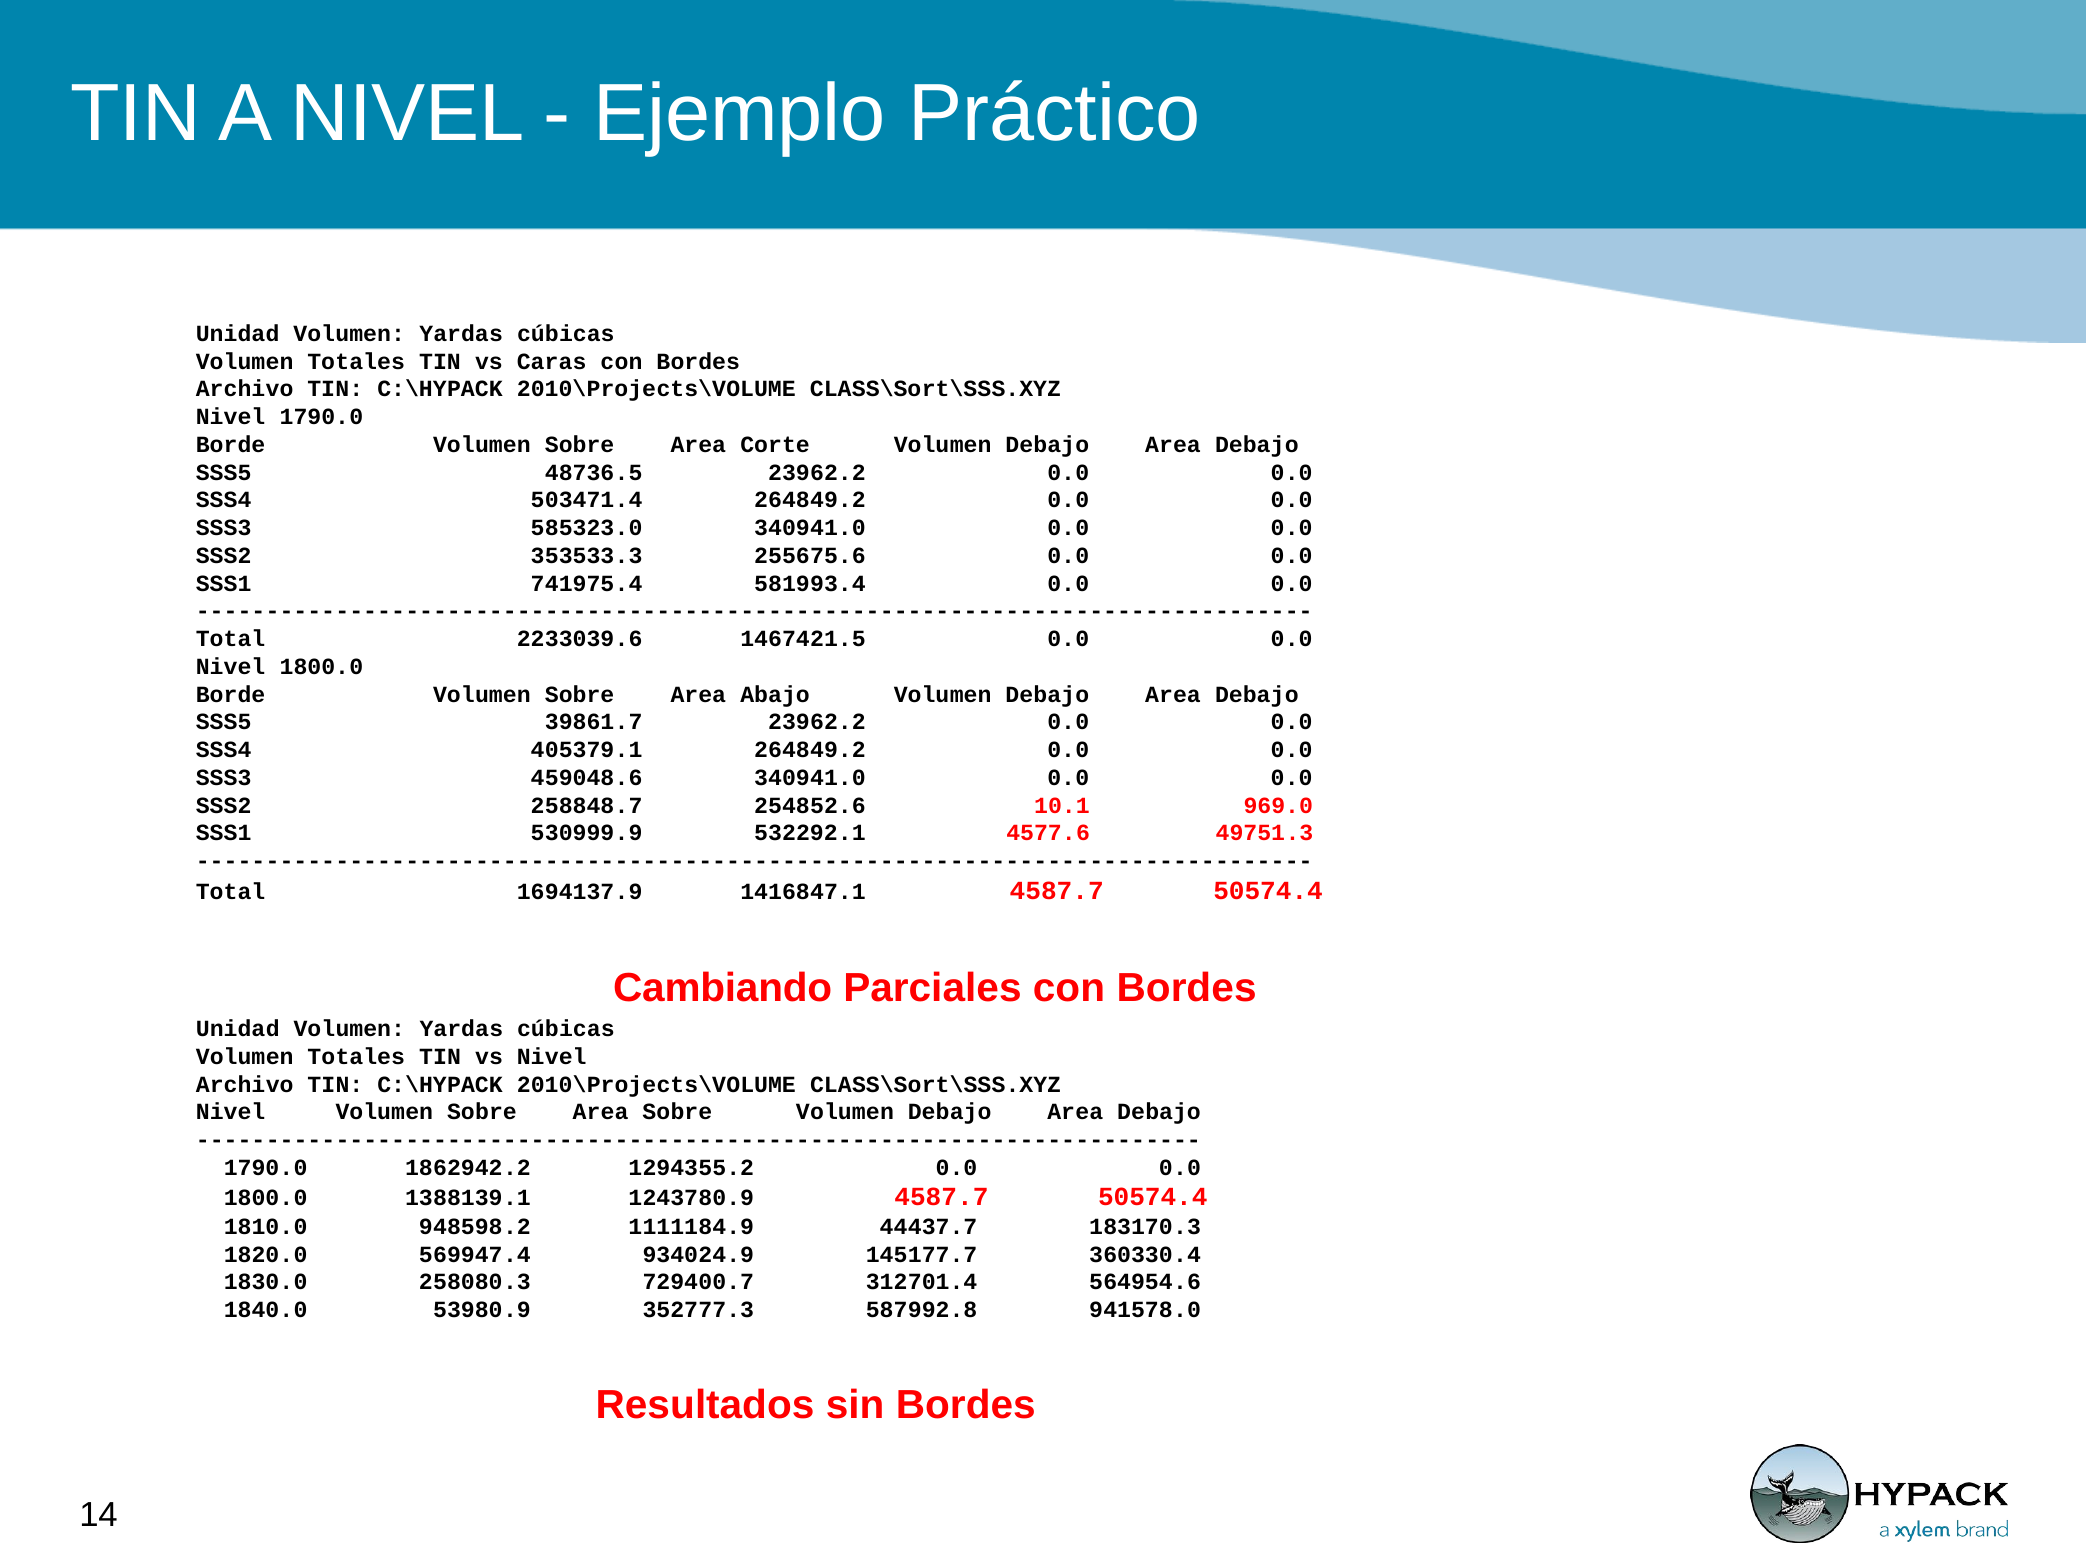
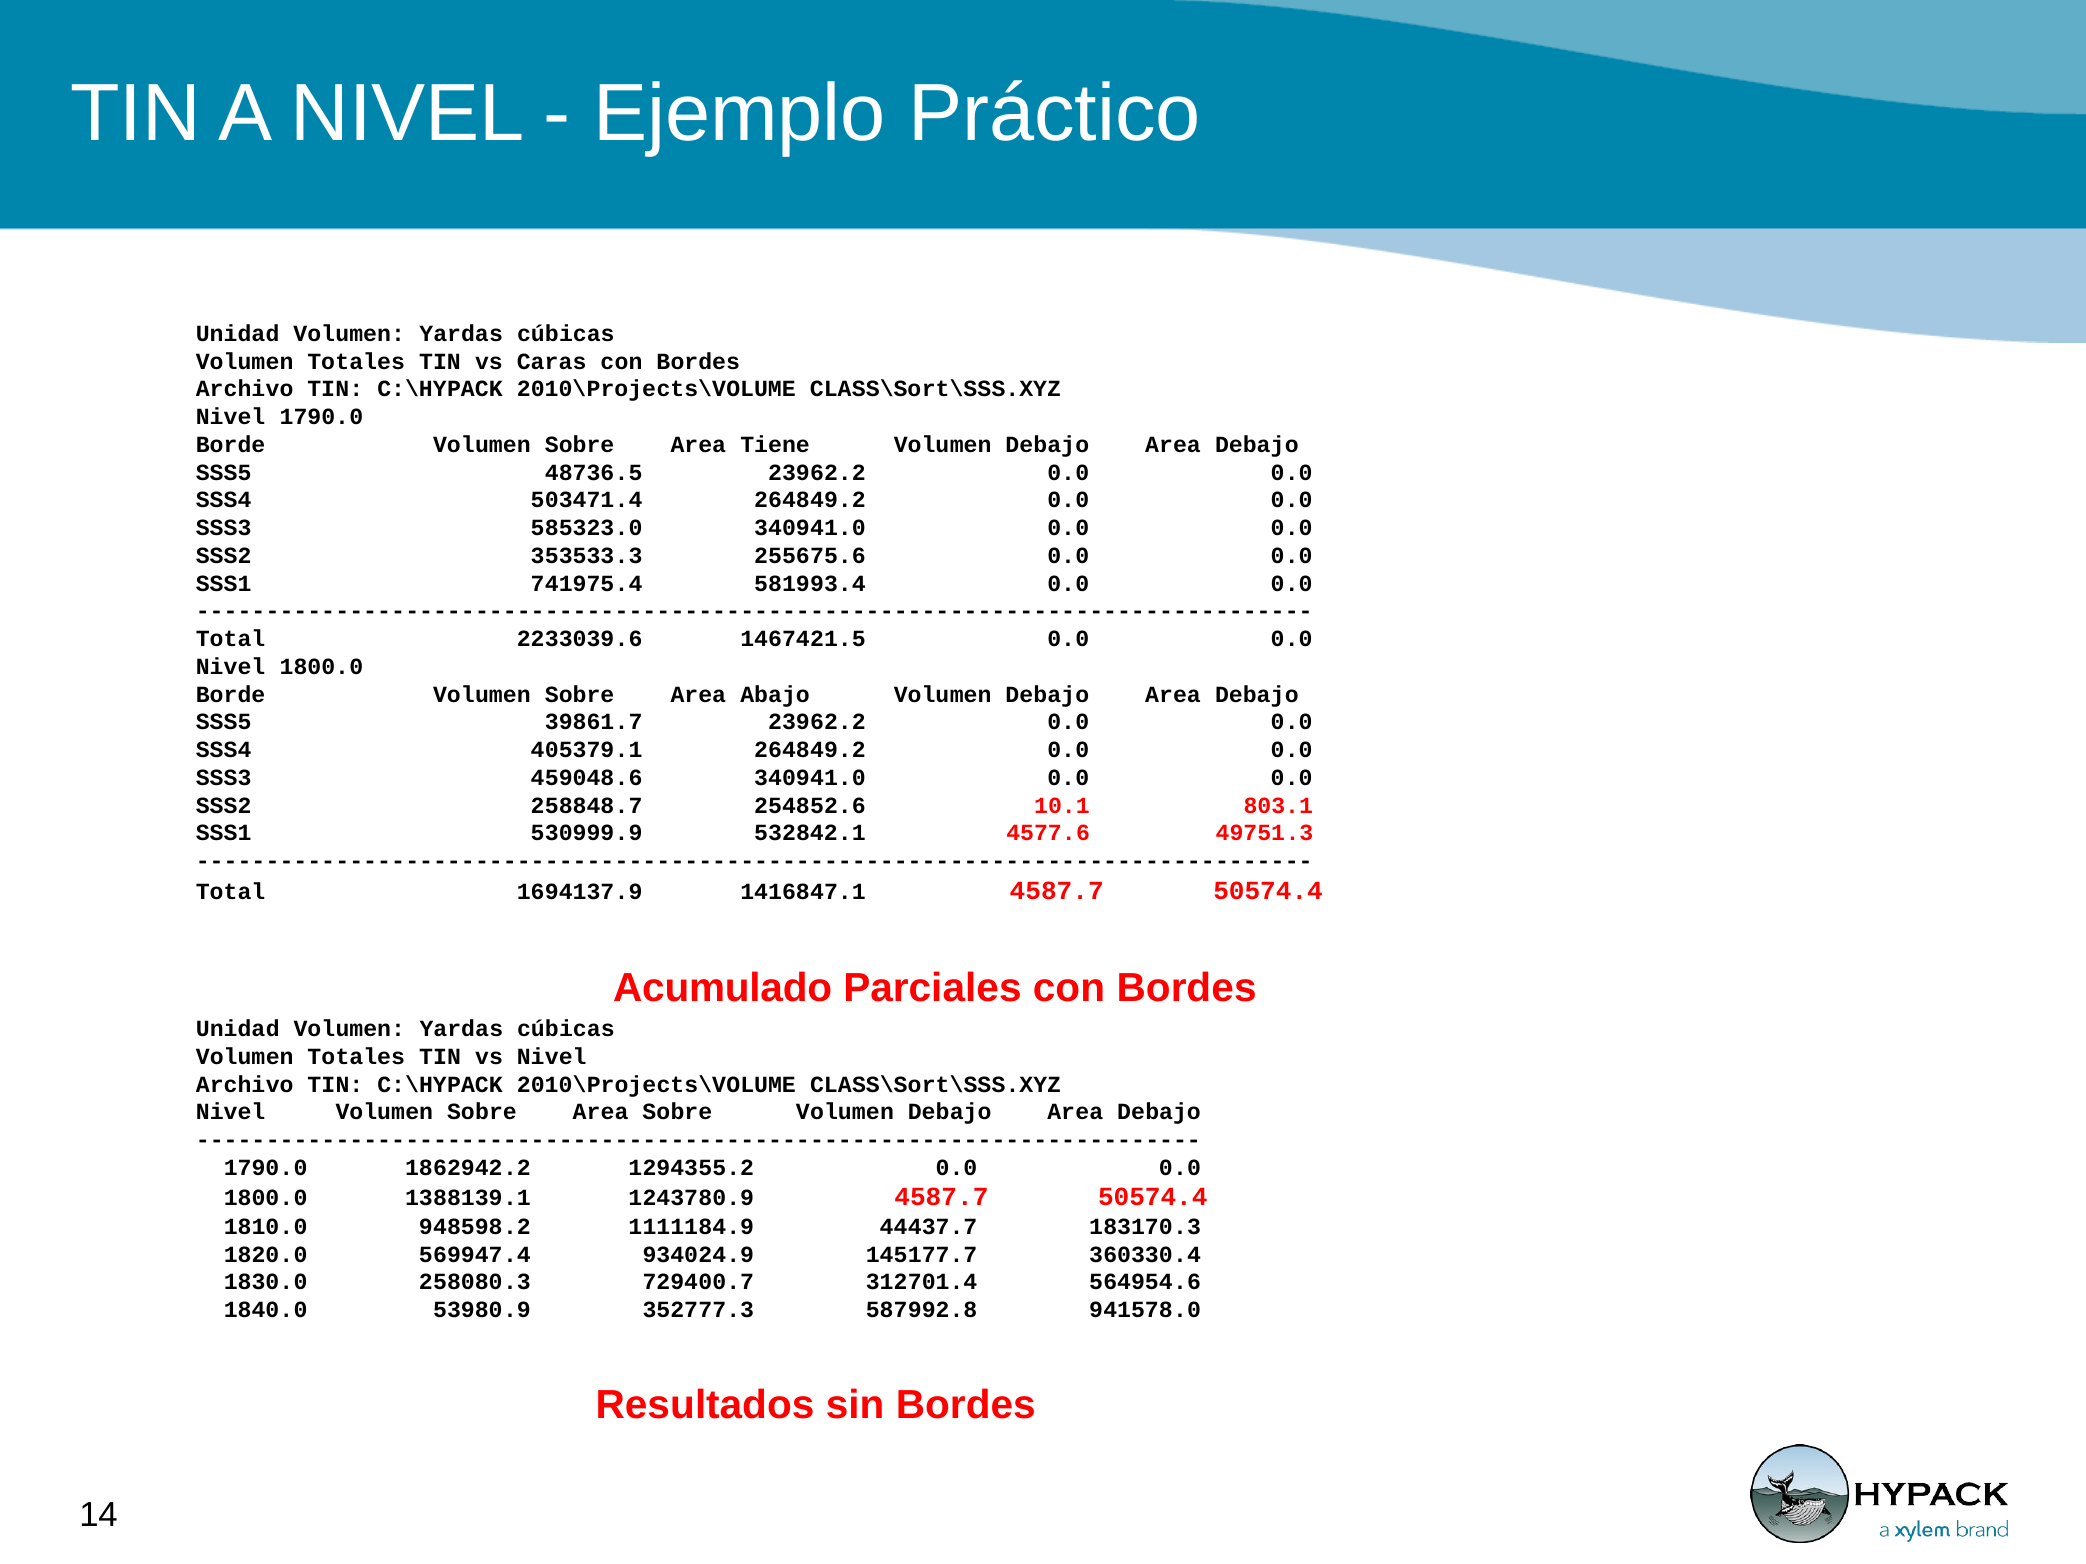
Corte: Corte -> Tiene (775, 445)
969.0: 969.0 -> 803.1 (1278, 806)
532292.1: 532292.1 -> 532842.1 (810, 833)
Cambiando: Cambiando -> Acumulado (723, 989)
